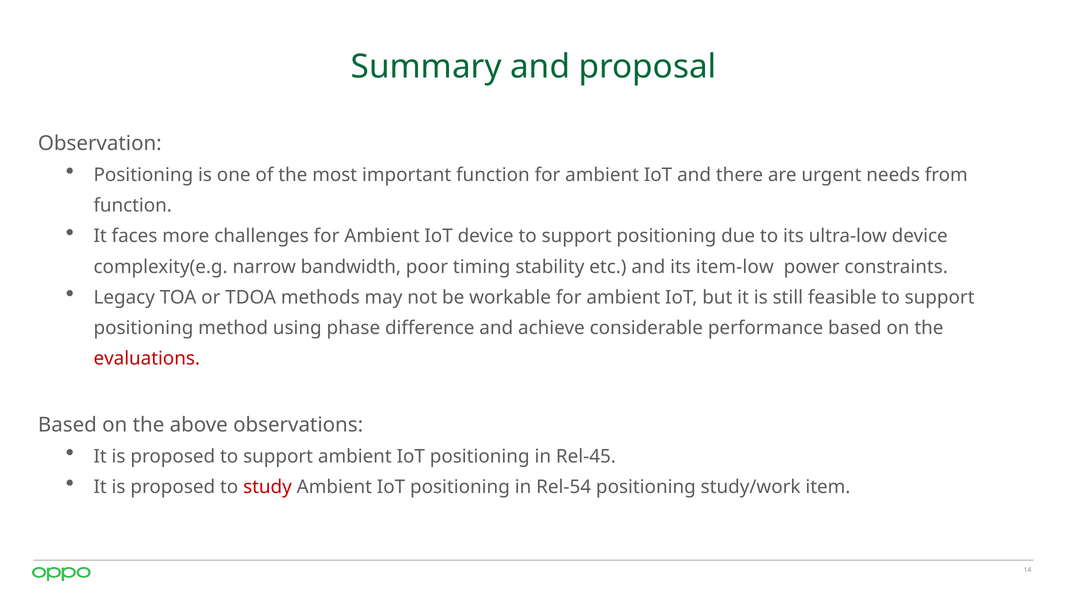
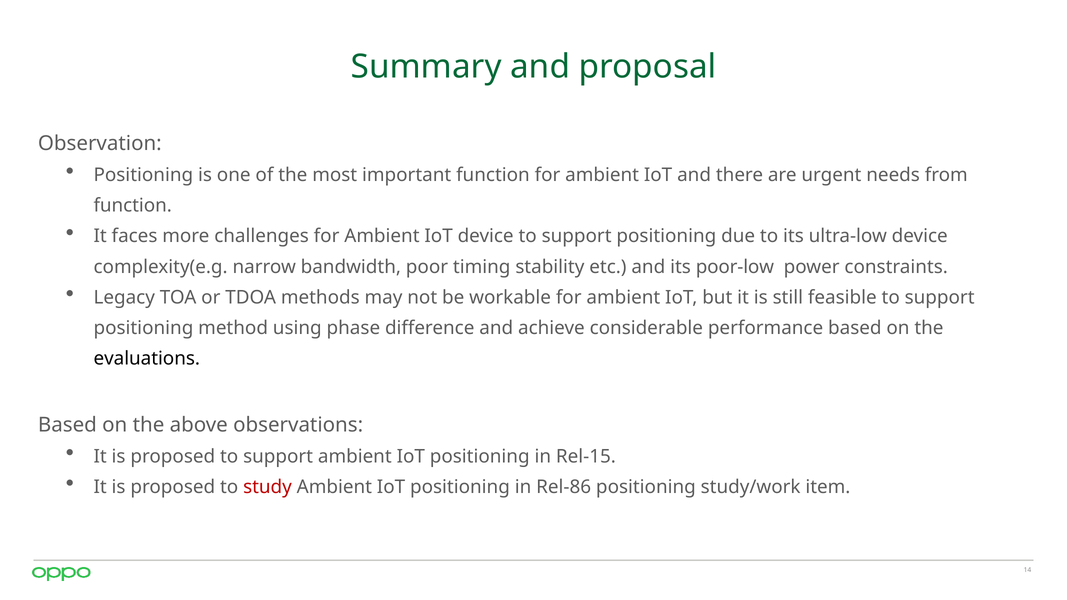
item-low: item-low -> poor-low (735, 267)
evaluations colour: red -> black (147, 359)
Rel-45: Rel-45 -> Rel-15 (586, 457)
Rel-54: Rel-54 -> Rel-86 (564, 487)
